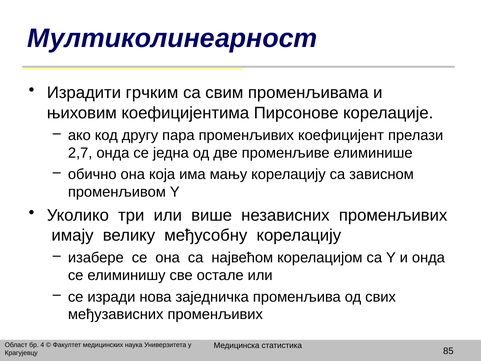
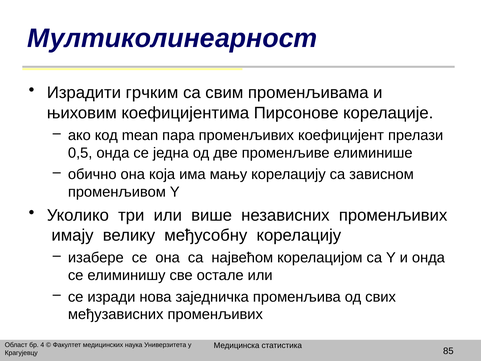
другу: другу -> mean (140, 135)
2,7: 2,7 -> 0,5 (80, 153)
